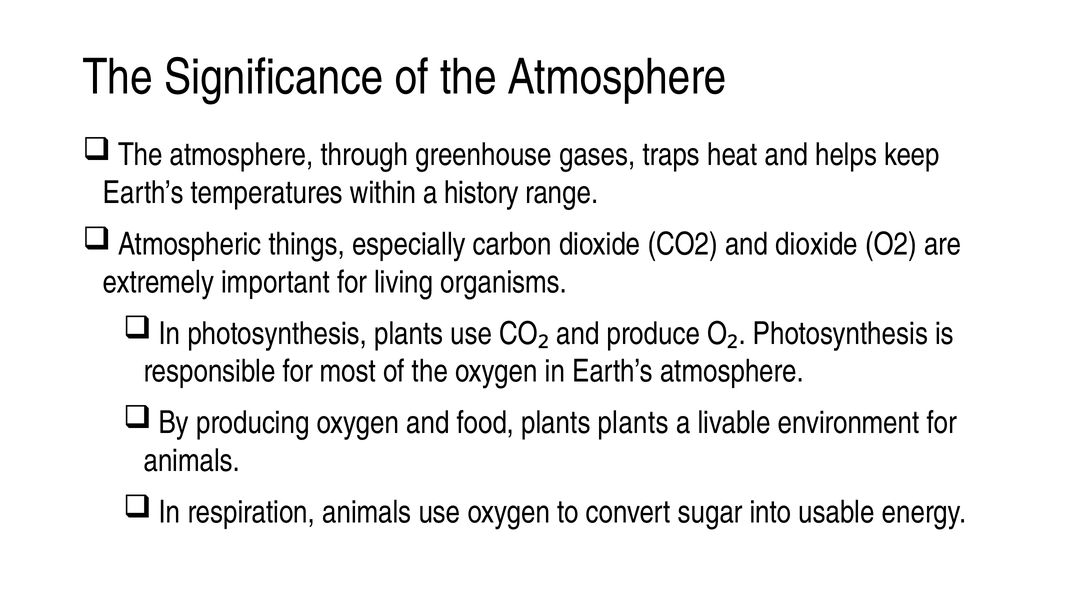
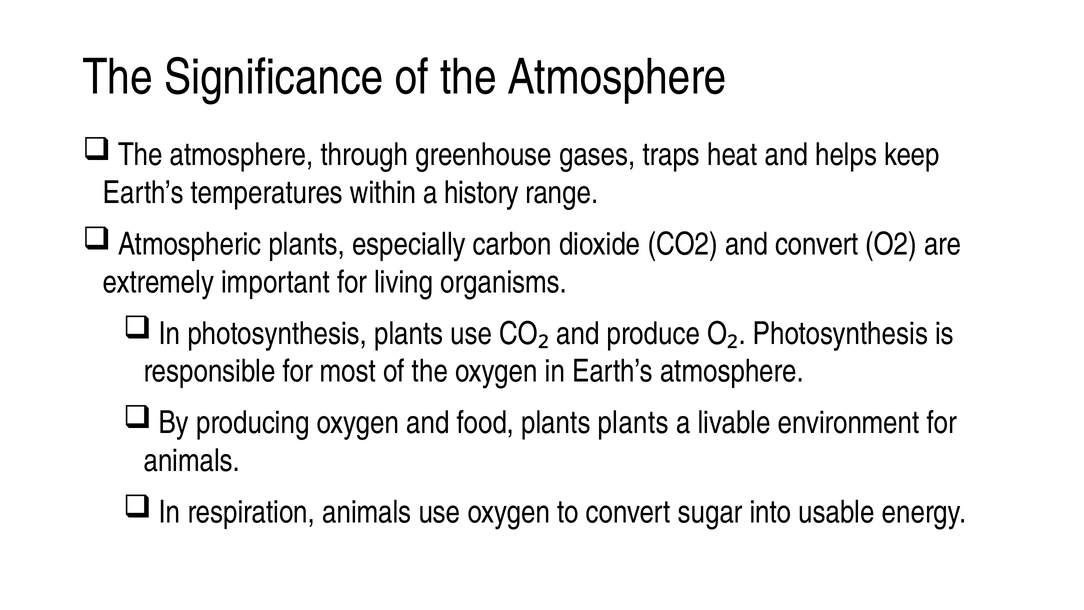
Atmospheric things: things -> plants (307, 244)
and dioxide: dioxide -> convert (817, 244)
